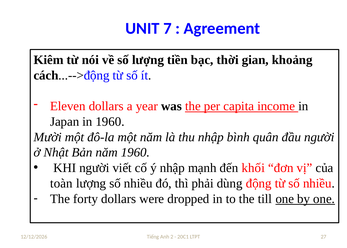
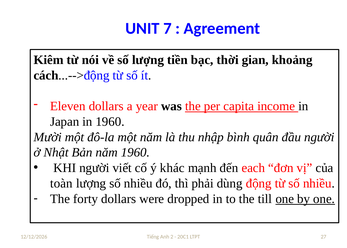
ý nhập: nhập -> khác (172, 168)
khối: khối -> each (253, 168)
